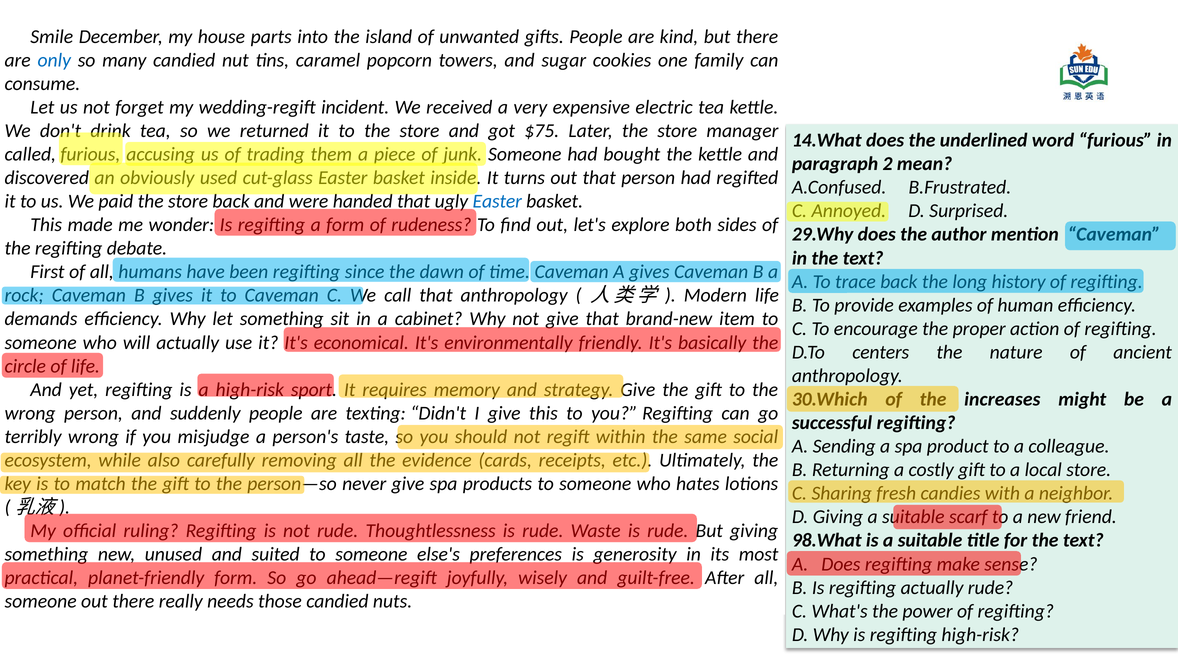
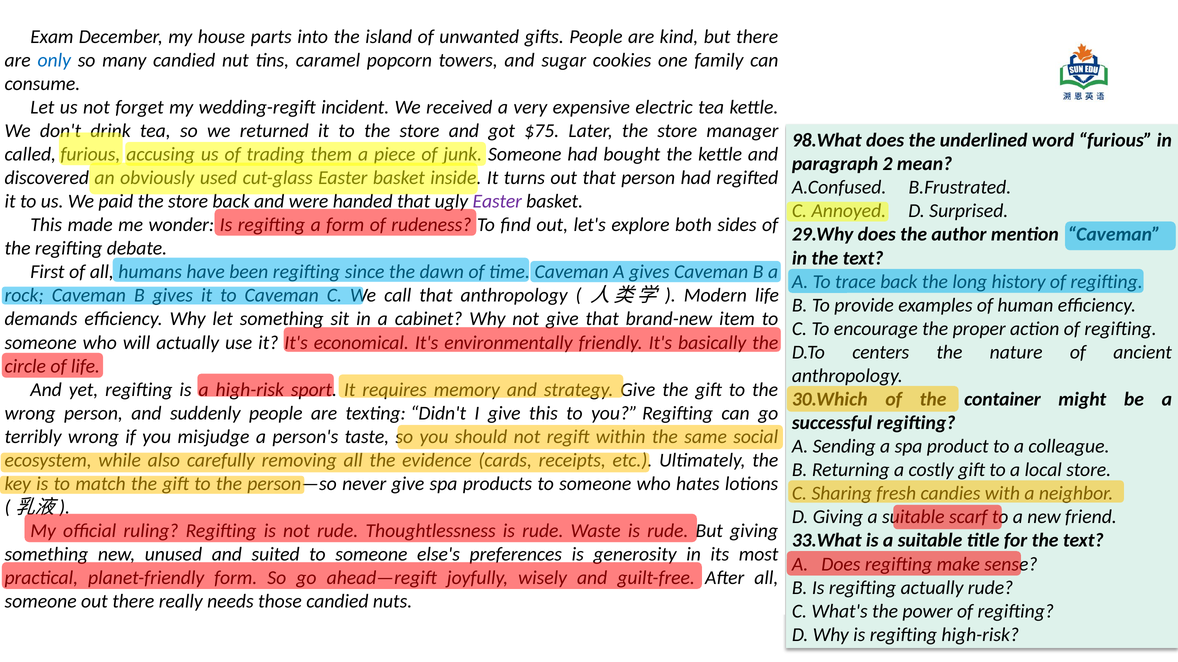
Smile: Smile -> Exam (52, 37)
14.What: 14.What -> 98.What (827, 140)
Easter colour: blue -> purple (497, 202)
increases: increases -> container (1002, 400)
98.What: 98.What -> 33.What (827, 541)
